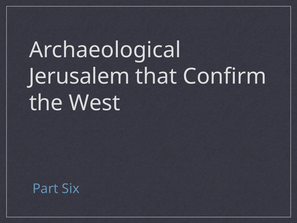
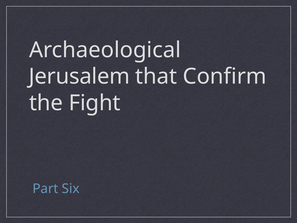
West: West -> Fight (95, 103)
